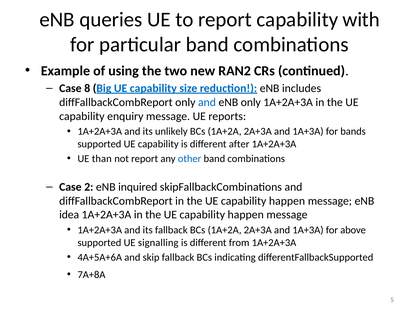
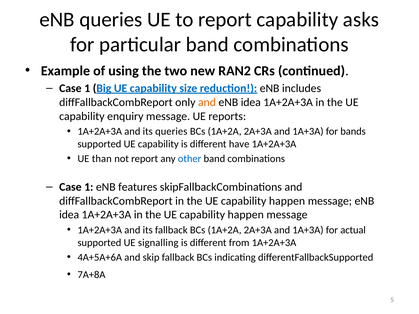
with: with -> asks (361, 20)
8: 8 -> 1 (87, 88)
and colour: blue -> orange (207, 102)
only: only -> idea (251, 102)
its unlikely: unlikely -> queries (171, 132)
after: after -> have (239, 144)
2: 2 -> 1 (89, 187)
inquired: inquired -> features (138, 187)
above: above -> actual (353, 230)
